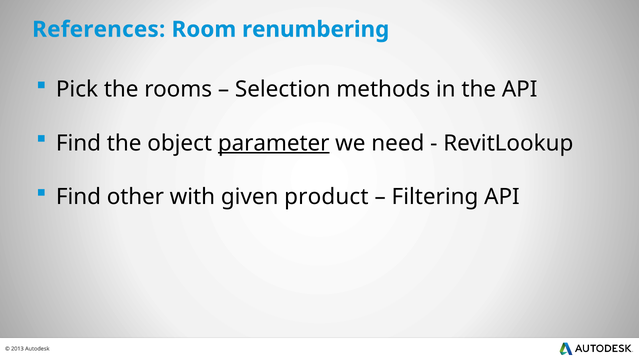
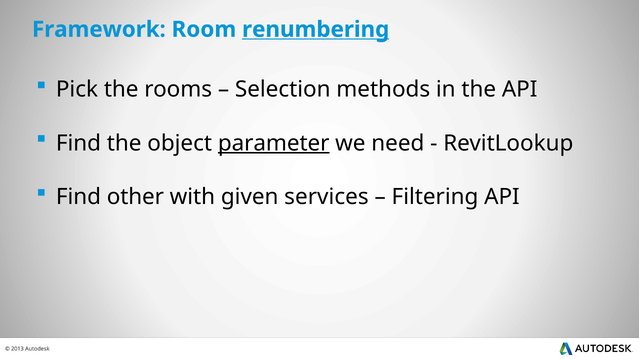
References: References -> Framework (99, 29)
renumbering underline: none -> present (316, 29)
product: product -> services (326, 197)
